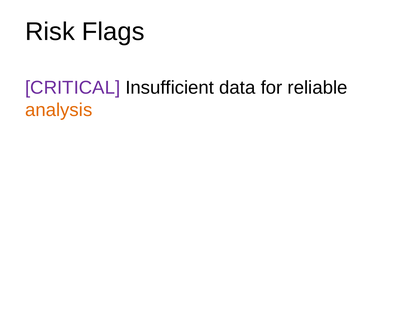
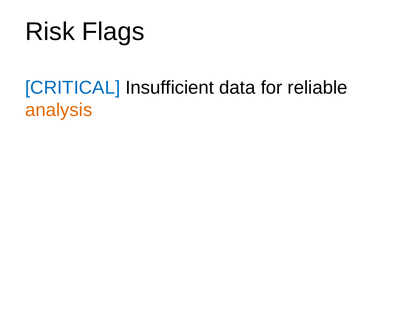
CRITICAL colour: purple -> blue (73, 88)
